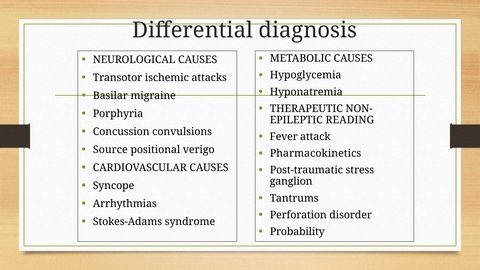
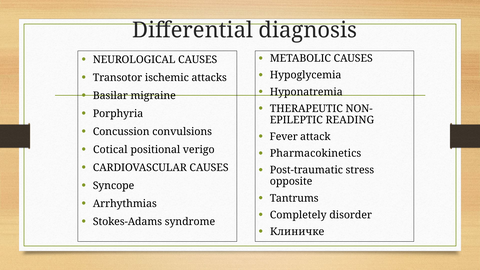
Source: Source -> Cotical (110, 150)
ganglion: ganglion -> opposite (291, 182)
Perforation: Perforation -> Completely (298, 215)
Probability: Probability -> Клиничке (297, 232)
